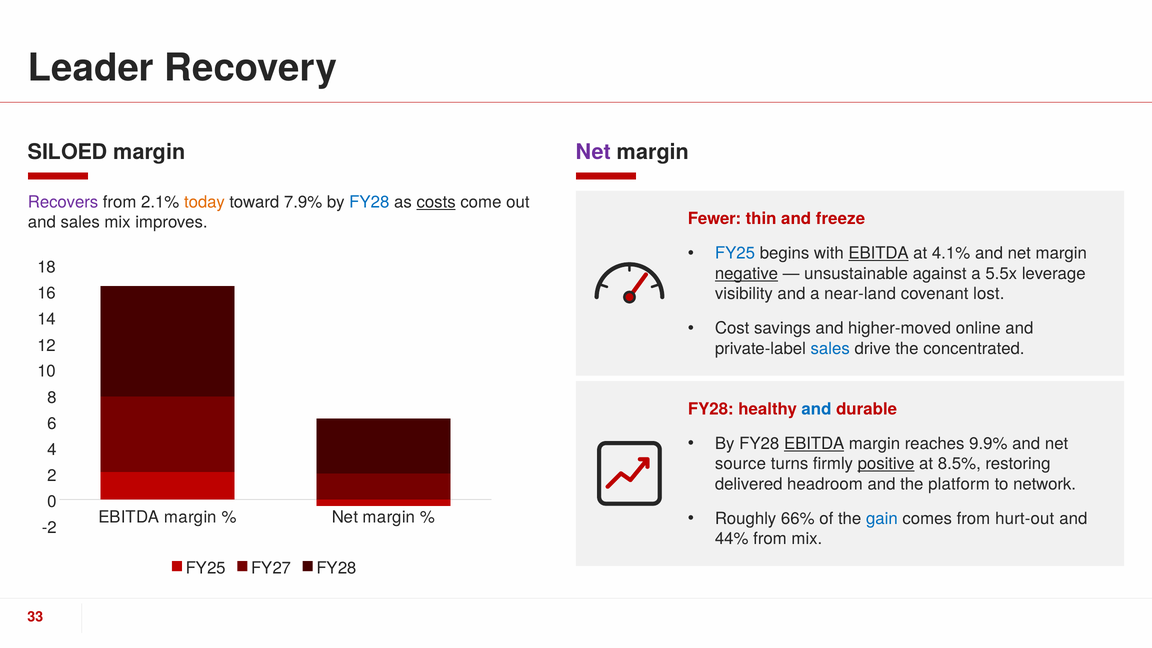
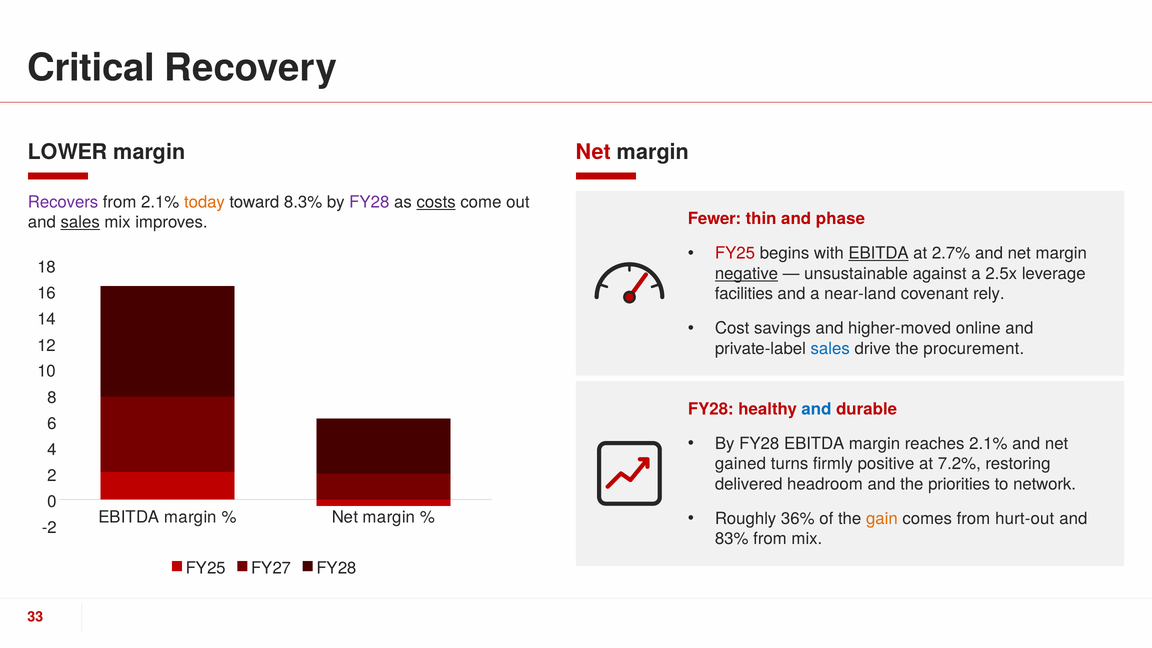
Leader: Leader -> Critical (91, 68)
SILOED: SILOED -> LOWER (68, 152)
Net colour: purple -> red (593, 152)
7.9%: 7.9% -> 8.3% (303, 202)
FY28 colour: blue -> purple (369, 202)
freeze: freeze -> phase (840, 219)
sales underline: none -> present (80, 222)
FY25 colour: blue -> red (735, 253)
4.1%: 4.1% -> 2.7% (951, 253)
5.5x: 5.5x -> 2.5x (1001, 274)
visibility: visibility -> facilities (744, 294)
lost: lost -> rely (989, 294)
concentrated: concentrated -> procurement (974, 349)
EBITDA underline: present -> none (814, 444)
reaches 9.9%: 9.9% -> 2.1% (988, 444)
source: source -> gained (740, 464)
positive underline: present -> none (886, 464)
8.5%: 8.5% -> 7.2% (959, 464)
platform: platform -> priorities (959, 484)
66%: 66% -> 36% (798, 519)
gain colour: blue -> orange (882, 519)
44%: 44% -> 83% (732, 539)
